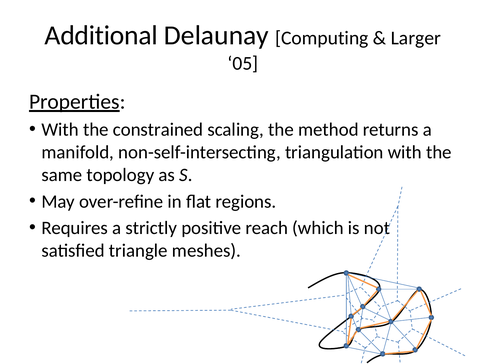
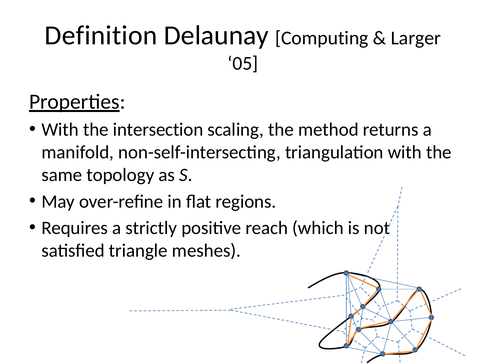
Additional: Additional -> Definition (101, 36)
constrained: constrained -> intersection (158, 130)
